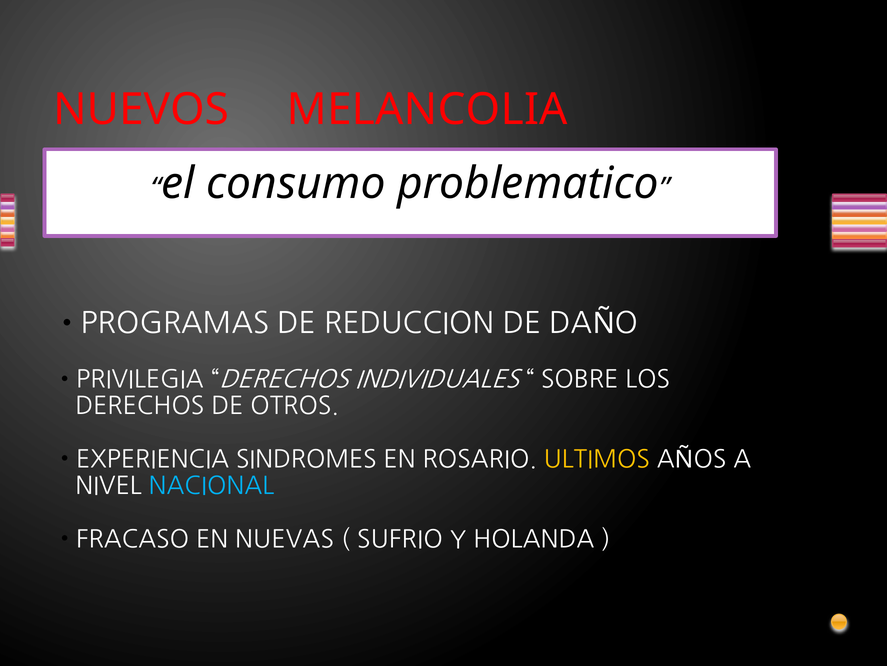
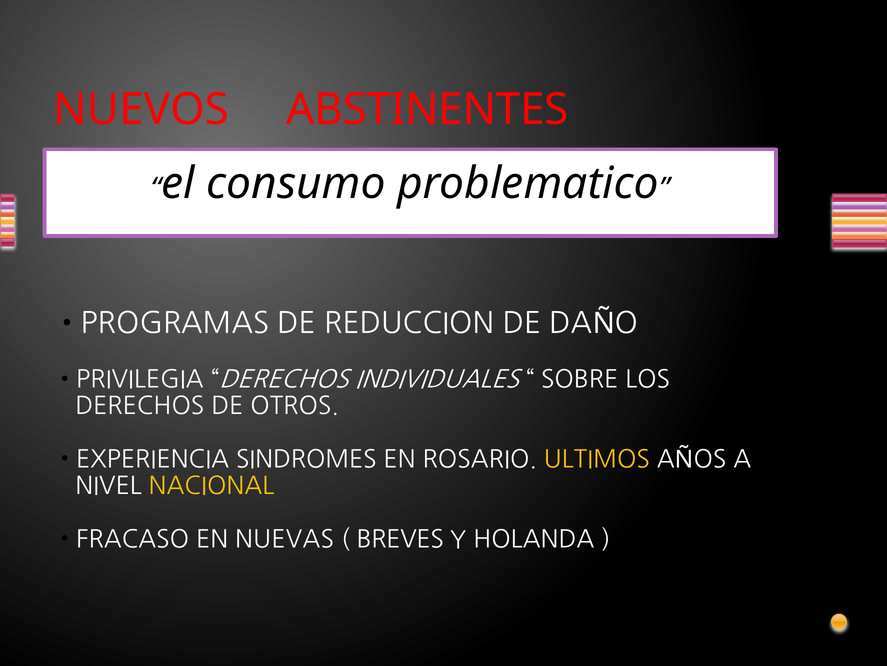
MELANCOLIA: MELANCOLIA -> ABSTINENTES (427, 110)
NACIONAL colour: light blue -> yellow (211, 486)
SUFRIO: SUFRIO -> BREVES (400, 539)
